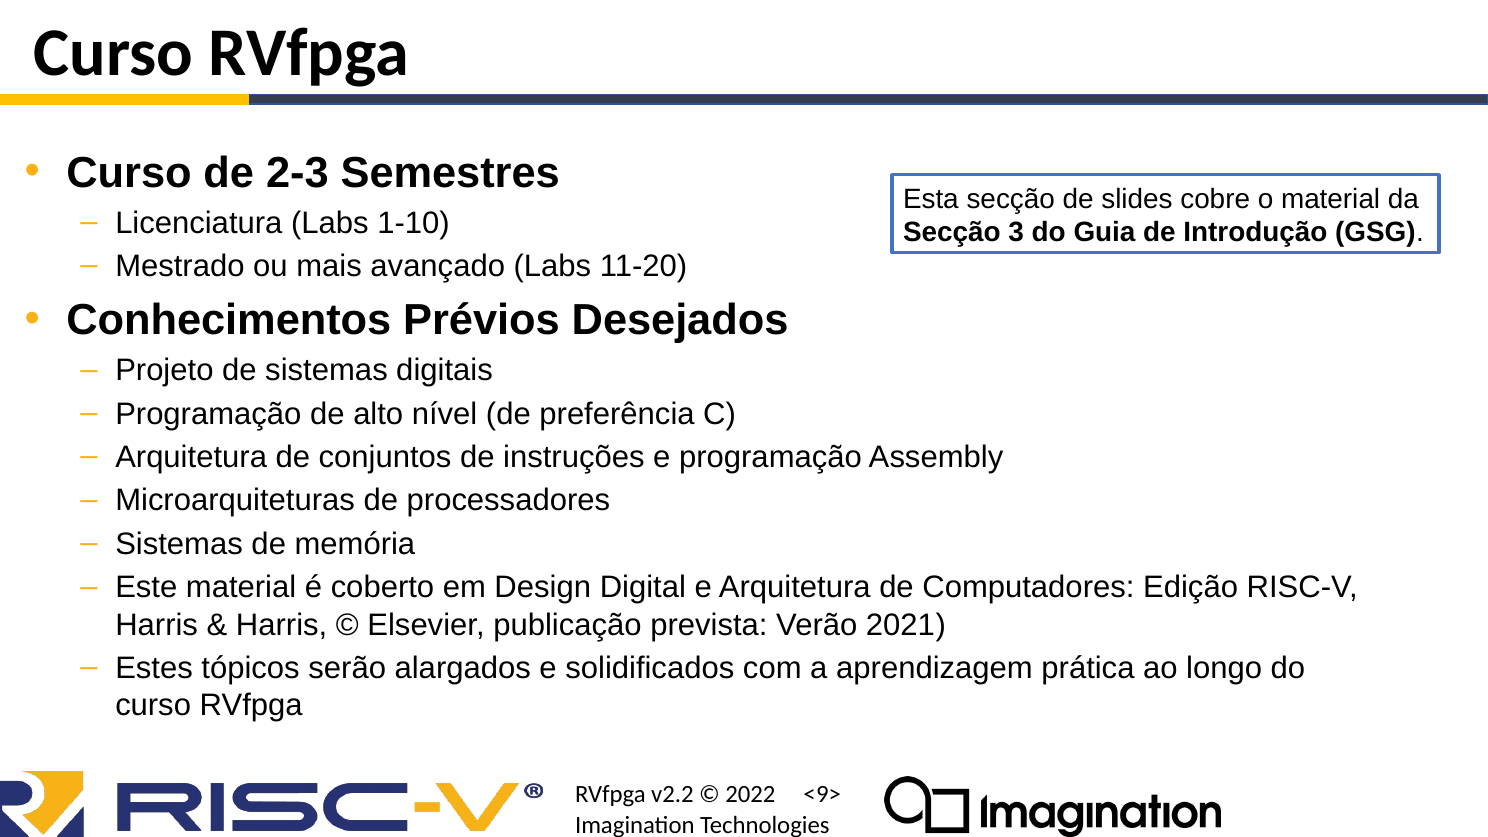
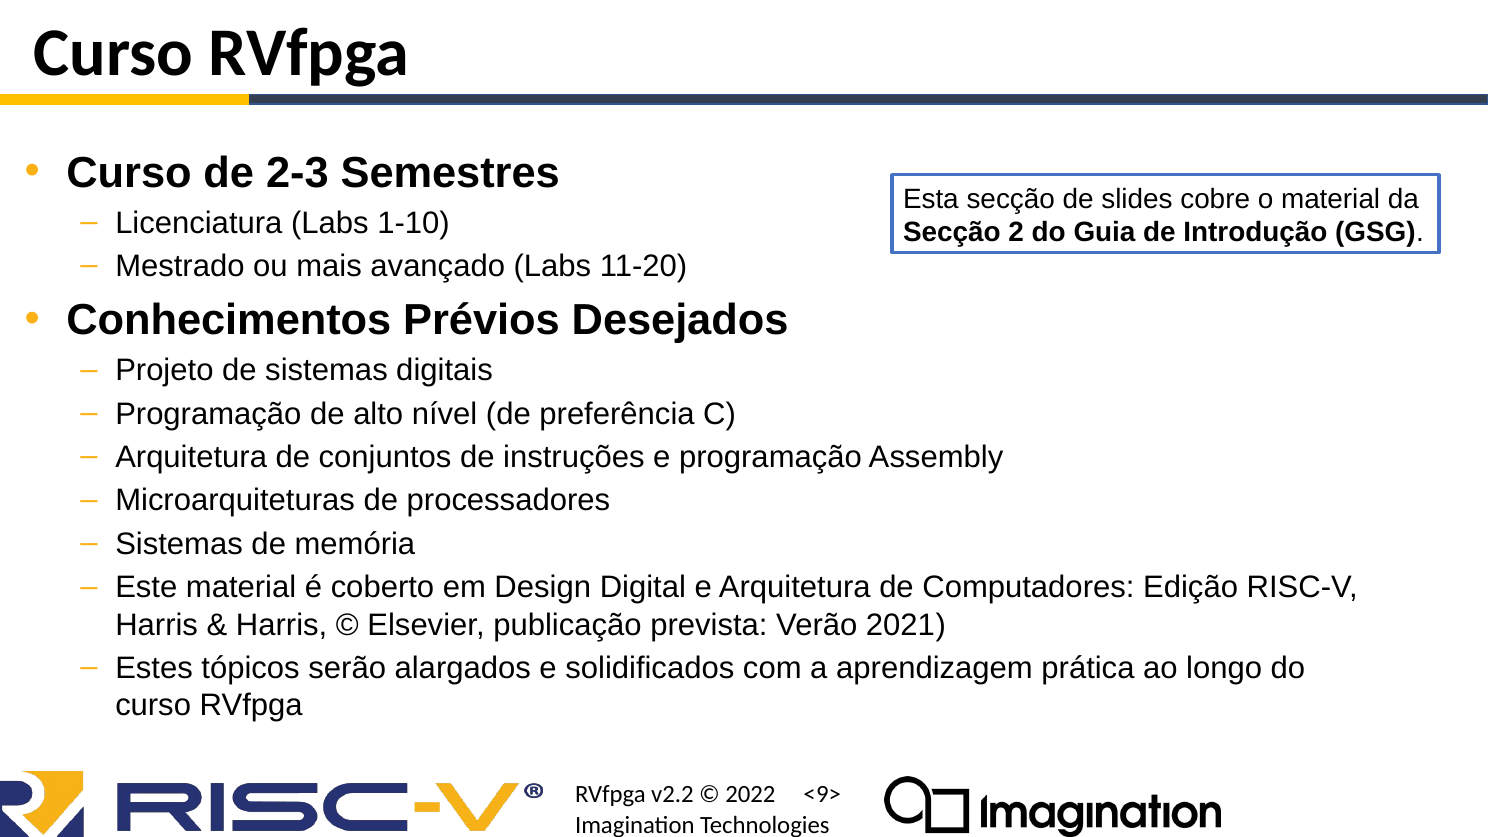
3: 3 -> 2 (1016, 232)
